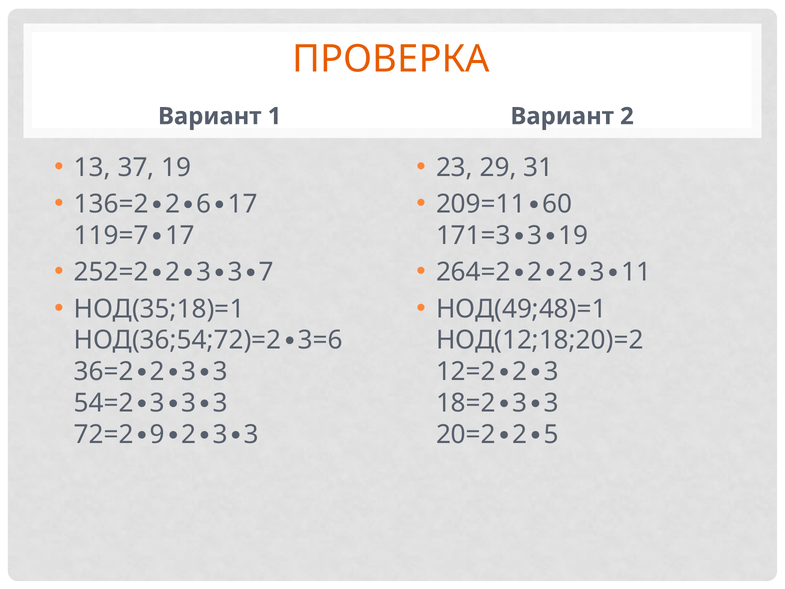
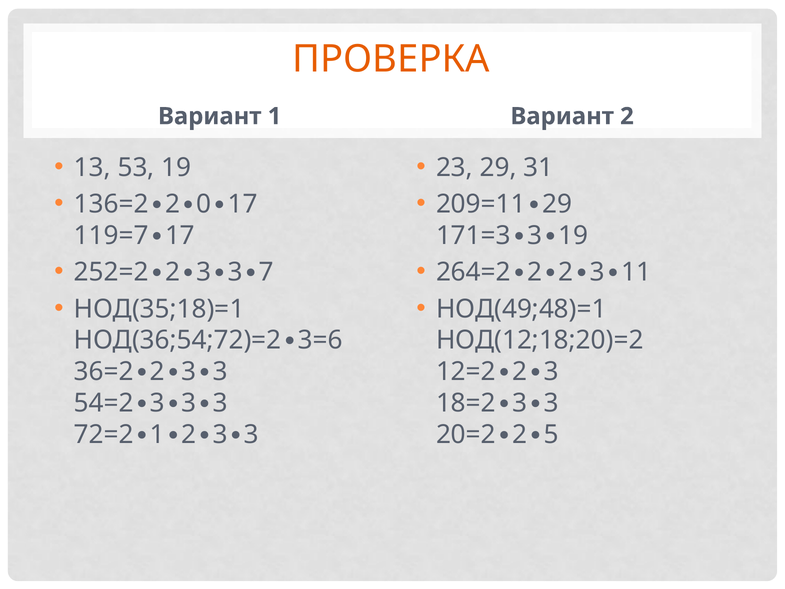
37: 37 -> 53 (136, 167)
6: 6 -> 0 (204, 204)
60: 60 -> 29 (557, 204)
9: 9 -> 1 (157, 434)
